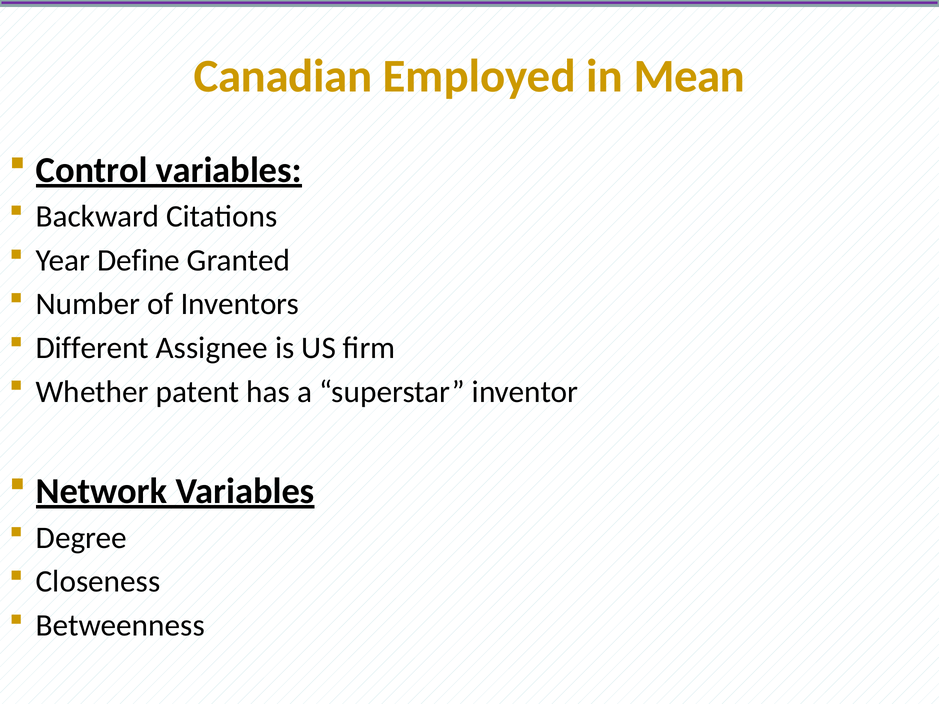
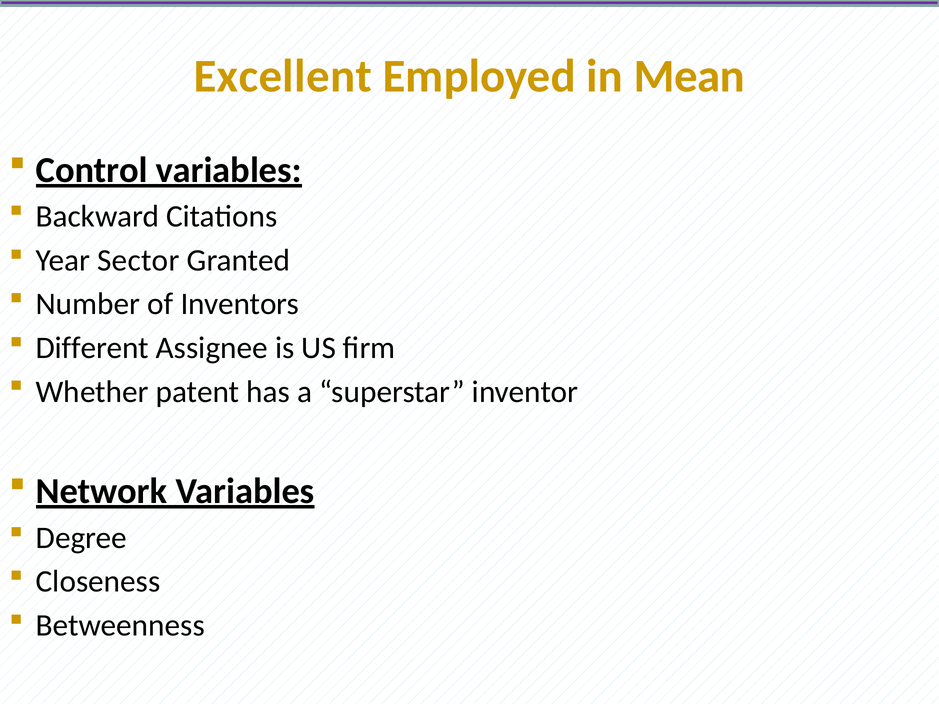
Canadian: Canadian -> Excellent (283, 76)
Define: Define -> Sector (138, 260)
